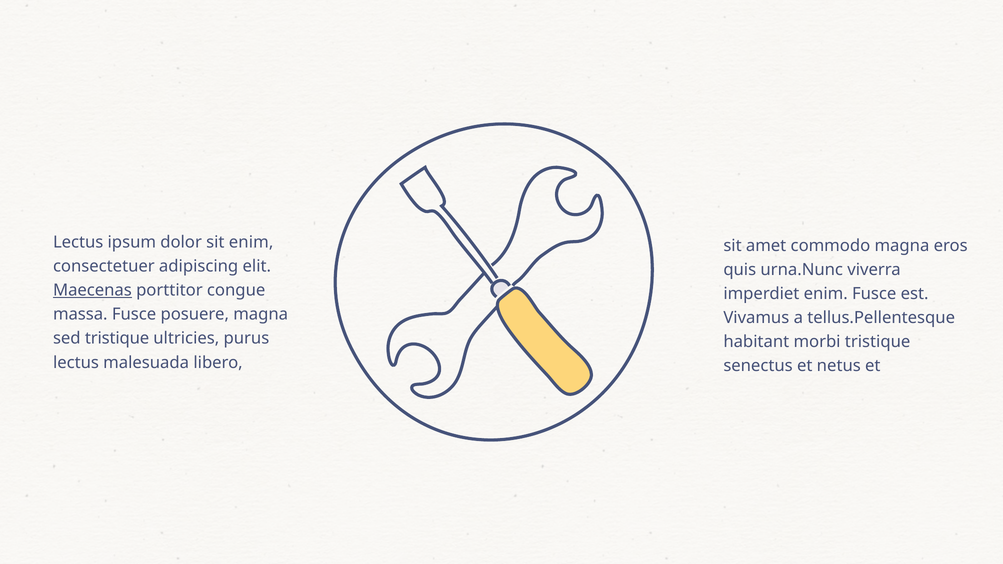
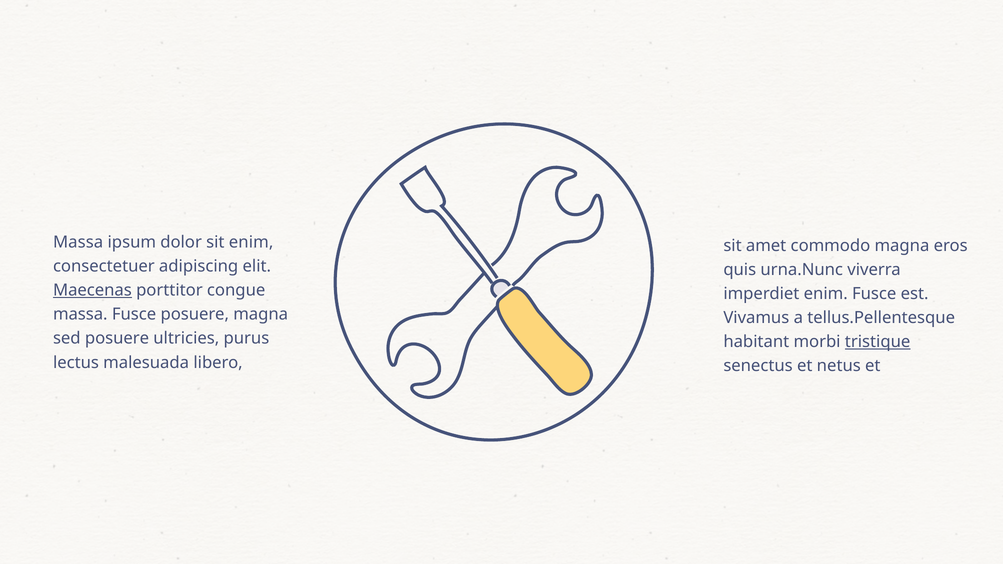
Lectus: Lectus -> Massa (78, 242)
sed tristique: tristique -> posuere (117, 339)
tristique underline: none -> present (878, 342)
